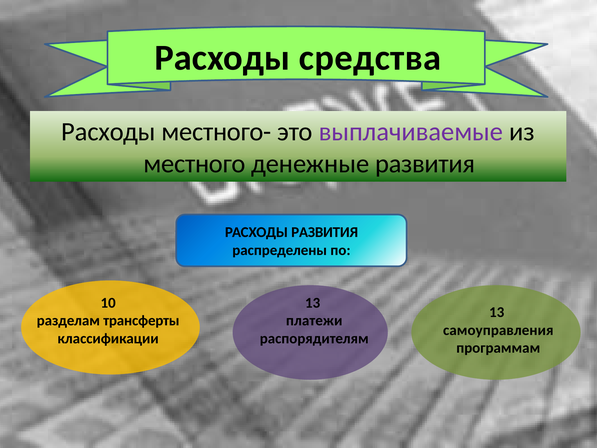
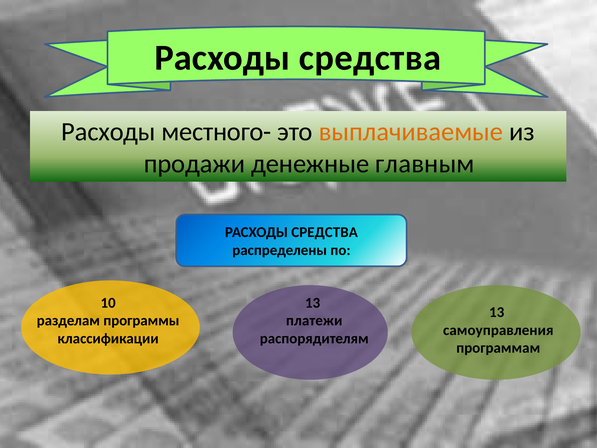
выплачиваемые colour: purple -> orange (411, 132)
местного: местного -> продажи (194, 164)
денежные развития: развития -> главным (425, 164)
РАЗВИТИЯ: РАЗВИТИЯ -> СРЕДСТВА (325, 232)
трансферты: трансферты -> программы (141, 321)
